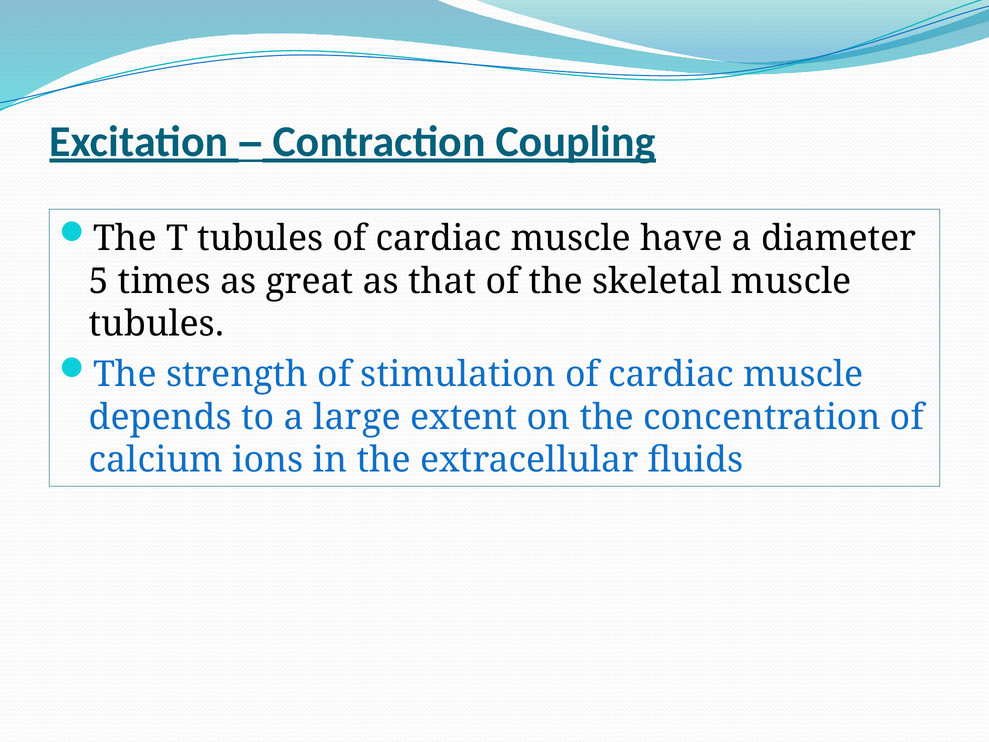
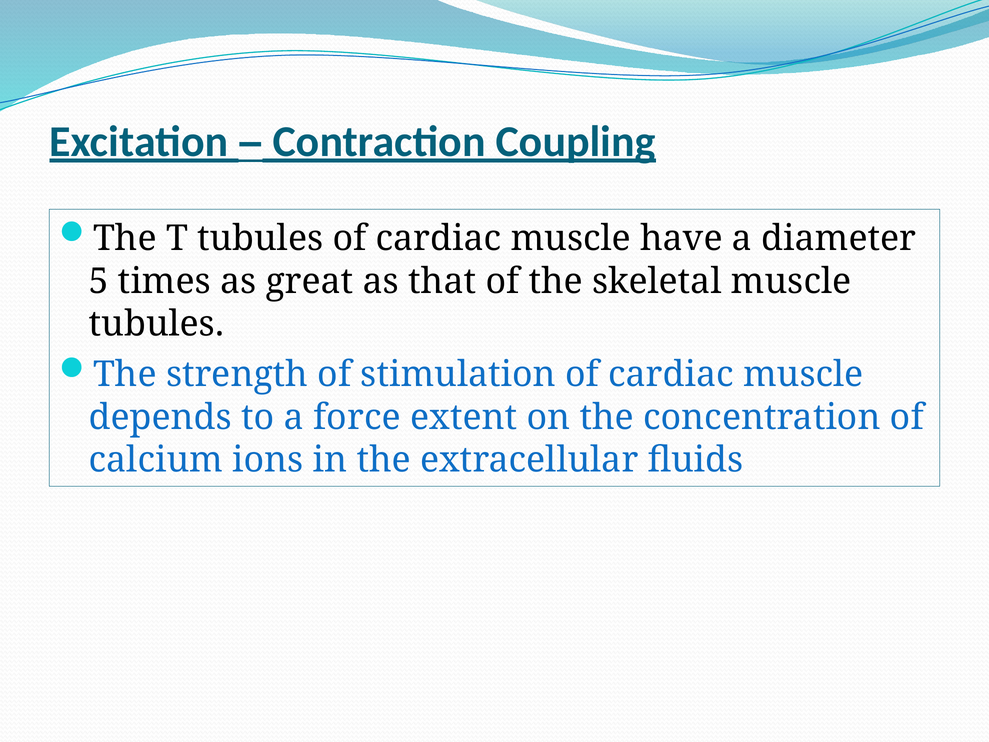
large: large -> force (357, 417)
